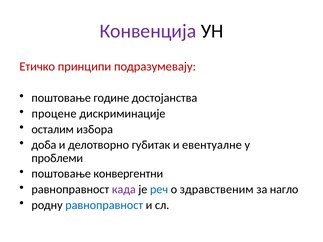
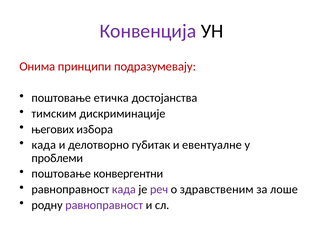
Етичко: Етичко -> Онима (37, 67)
године: године -> етичка (111, 98)
процене: процене -> тимским (54, 114)
осталим: осталим -> његових (53, 129)
доба: доба -> када (44, 145)
реч colour: blue -> purple (159, 190)
нагло: нагло -> лоше (284, 190)
равноправност colour: blue -> purple (104, 205)
